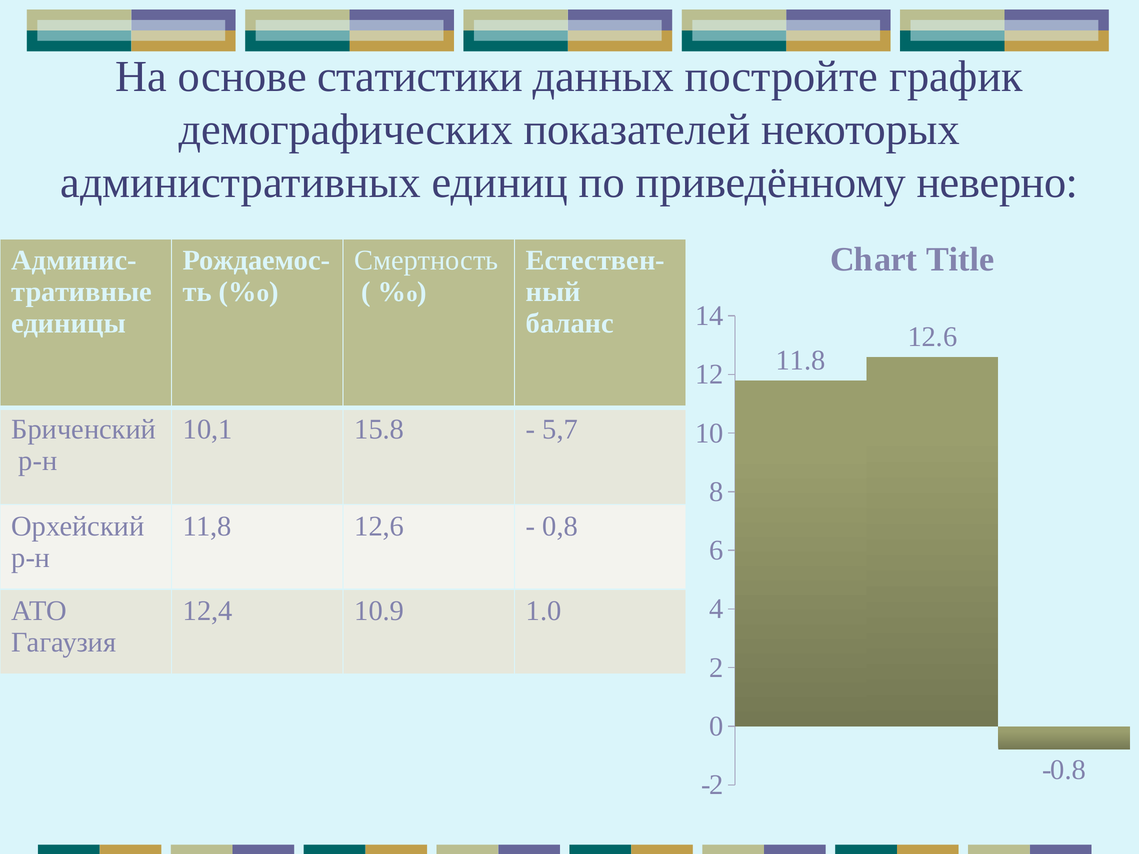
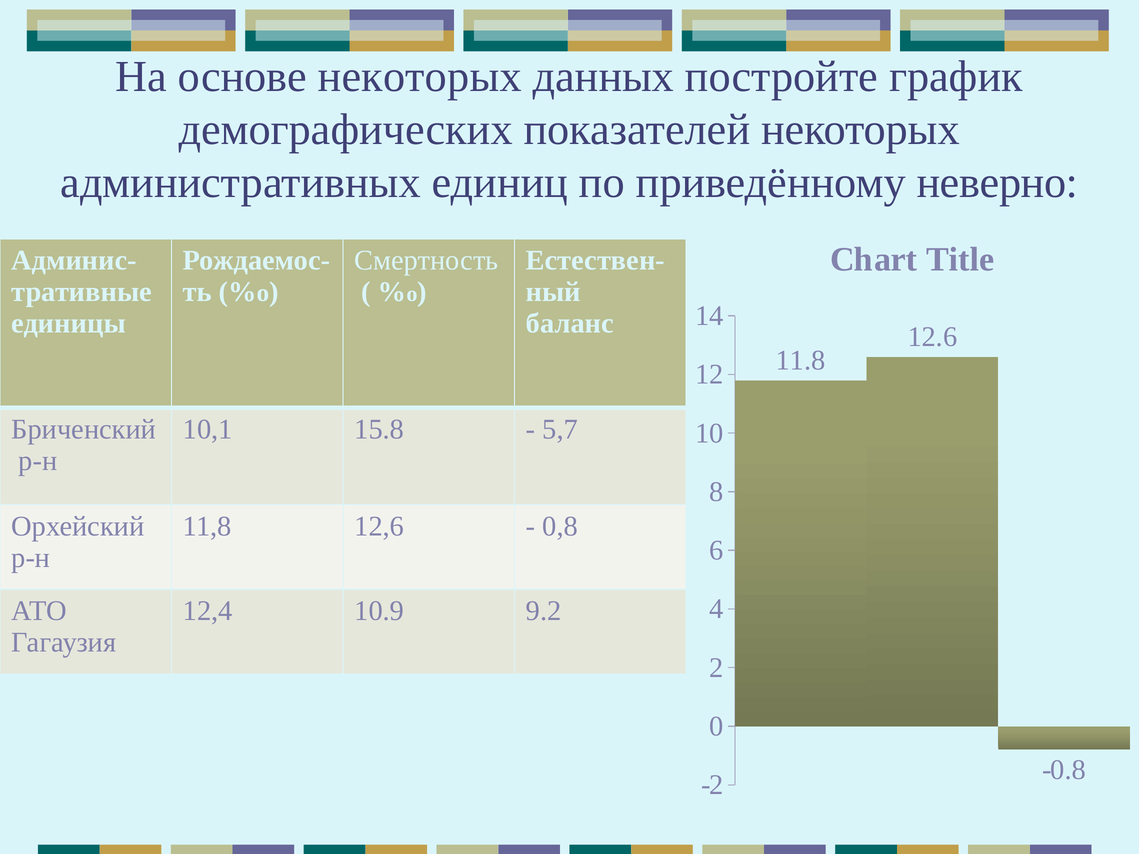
основе статистики: статистики -> некоторых (420, 76)
1.0: 1.0 -> 9.2 (544, 611)
